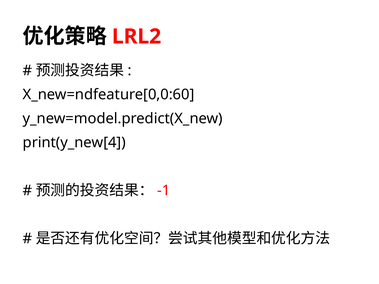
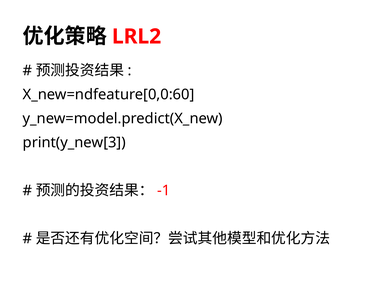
print(y_new[4: print(y_new[4 -> print(y_new[3 (74, 143)
